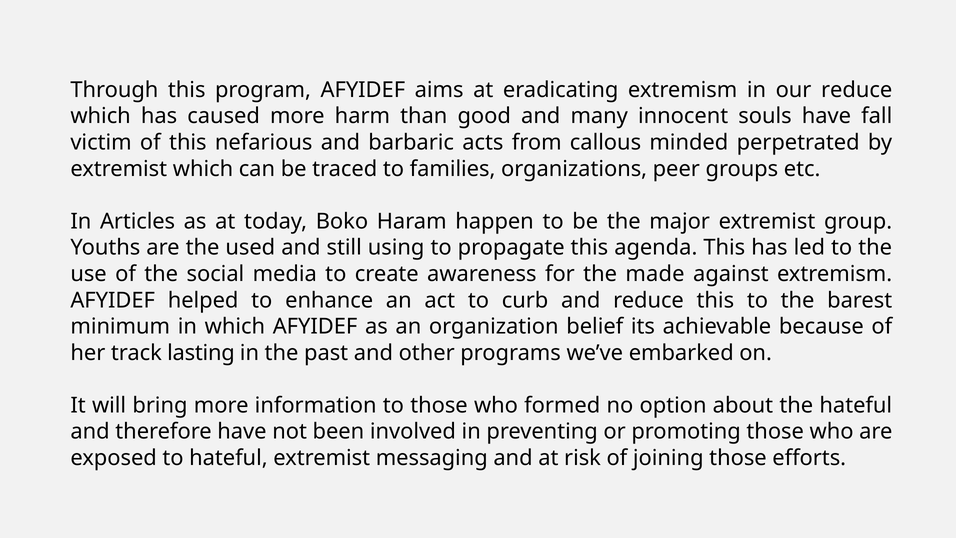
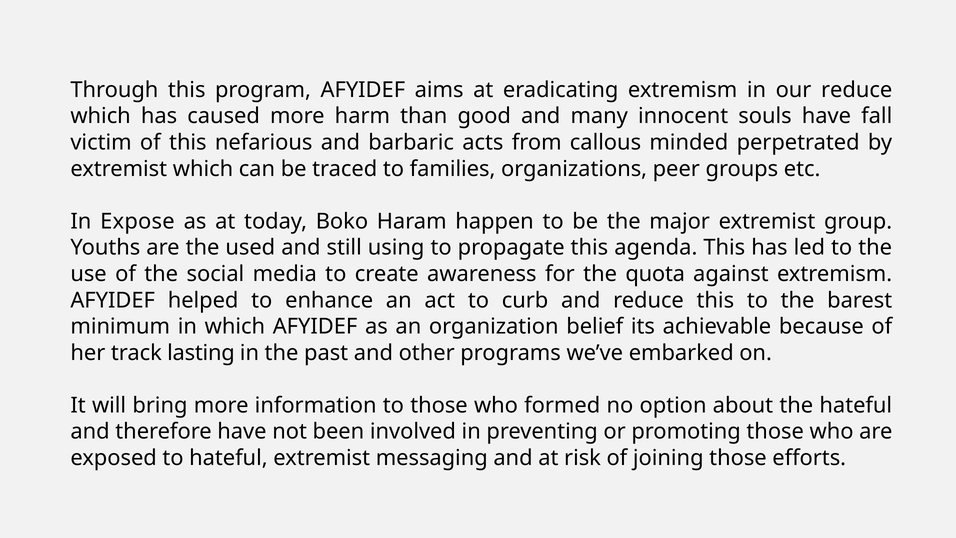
Articles: Articles -> Expose (137, 221)
made: made -> quota (655, 274)
